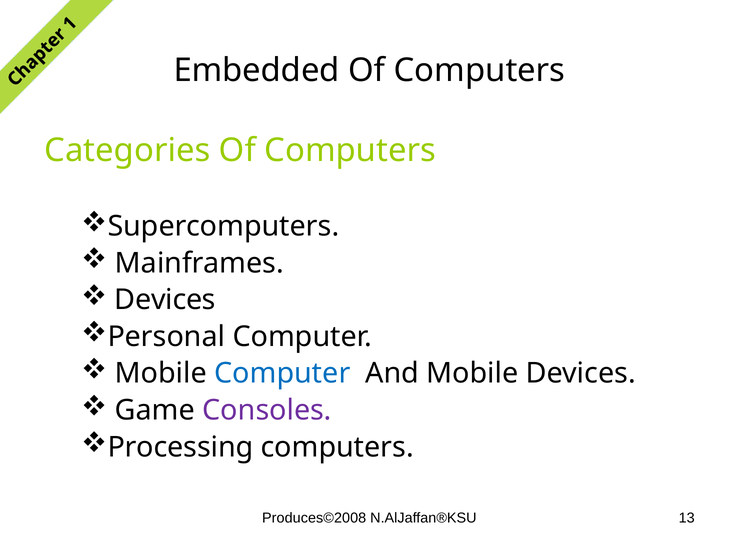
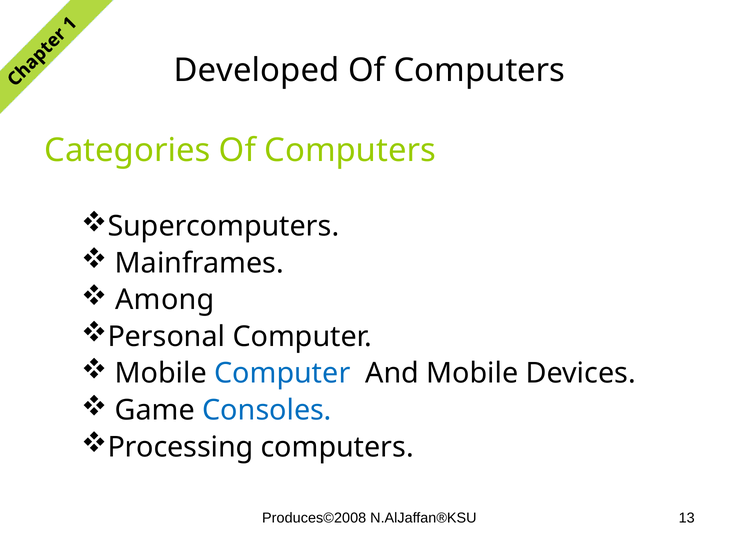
Embedded: Embedded -> Developed (256, 71)
Devices: Devices -> Among (165, 300)
Consoles colour: purple -> blue (267, 410)
